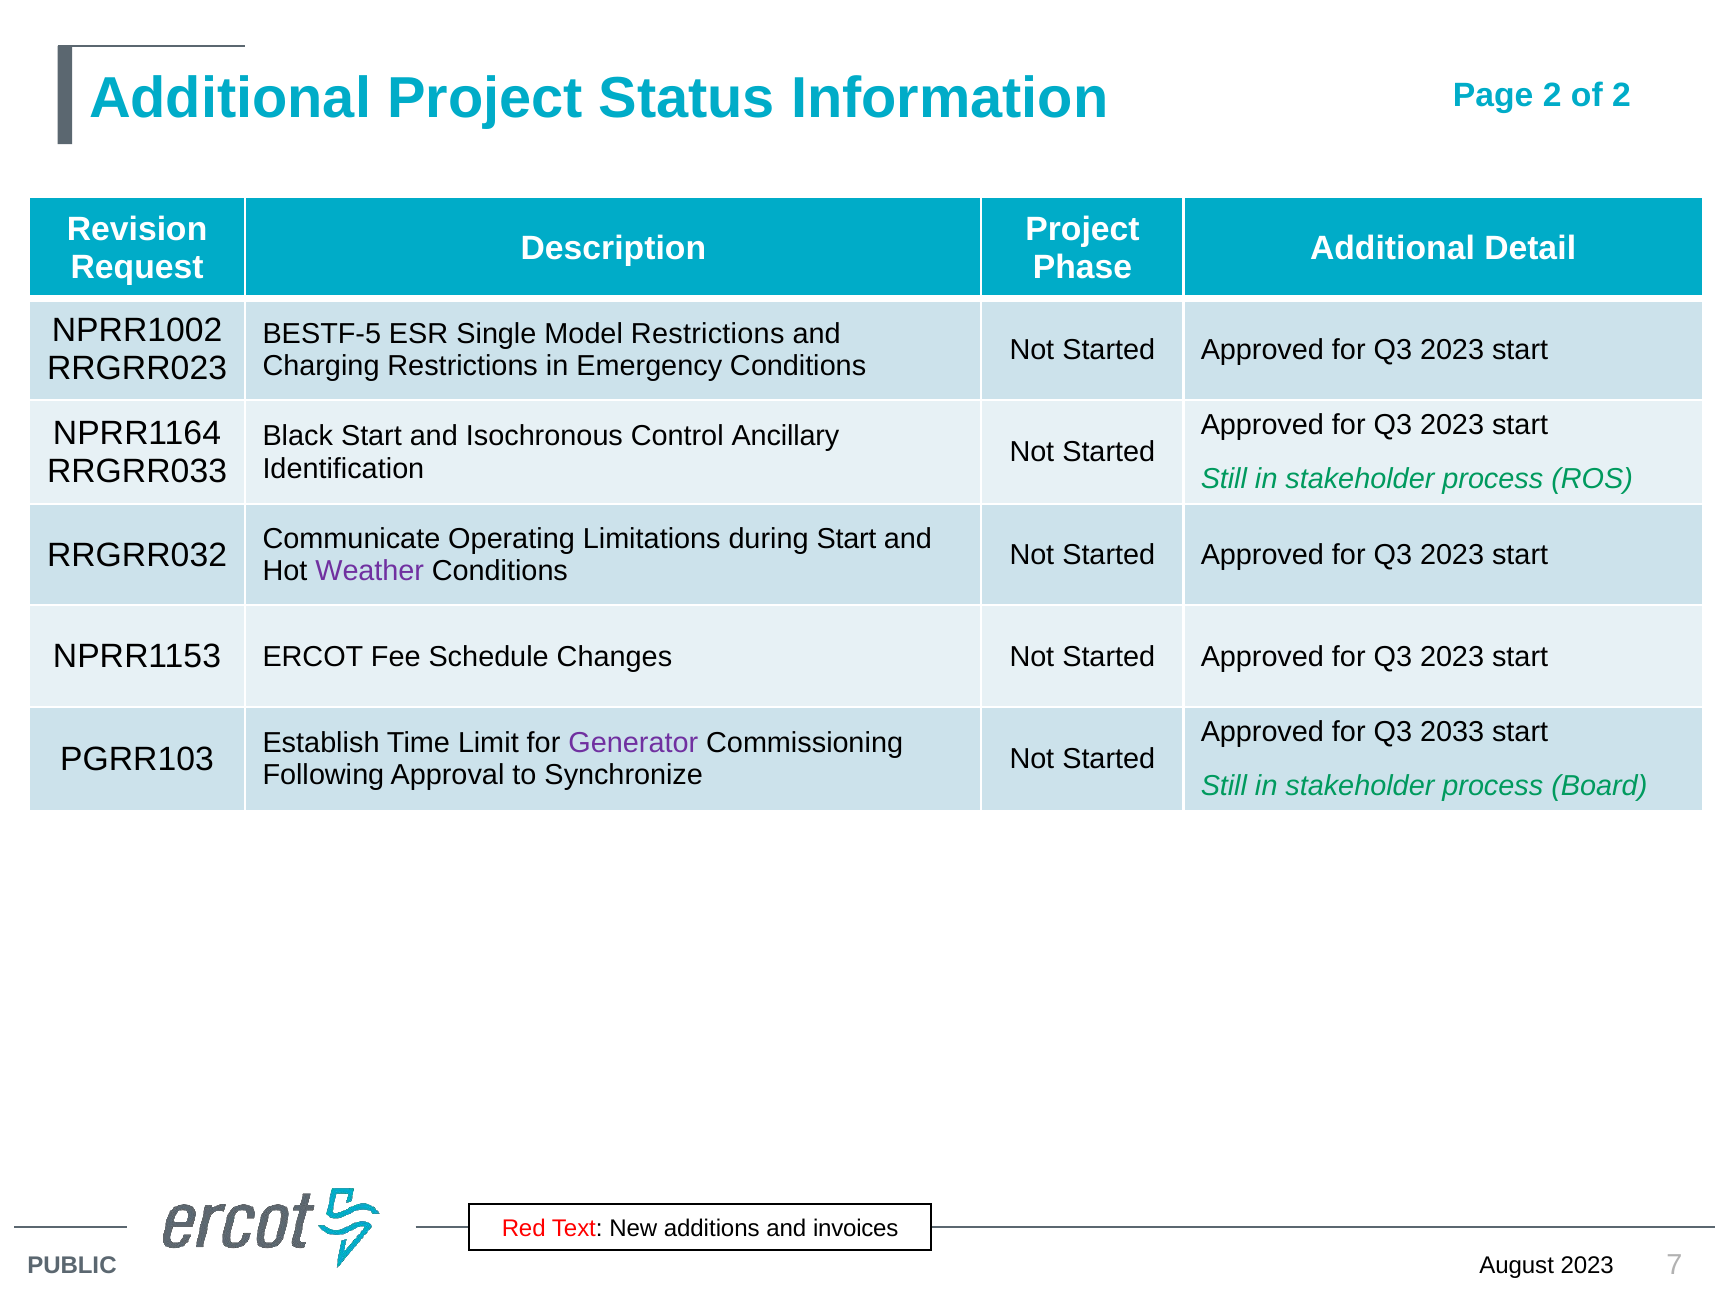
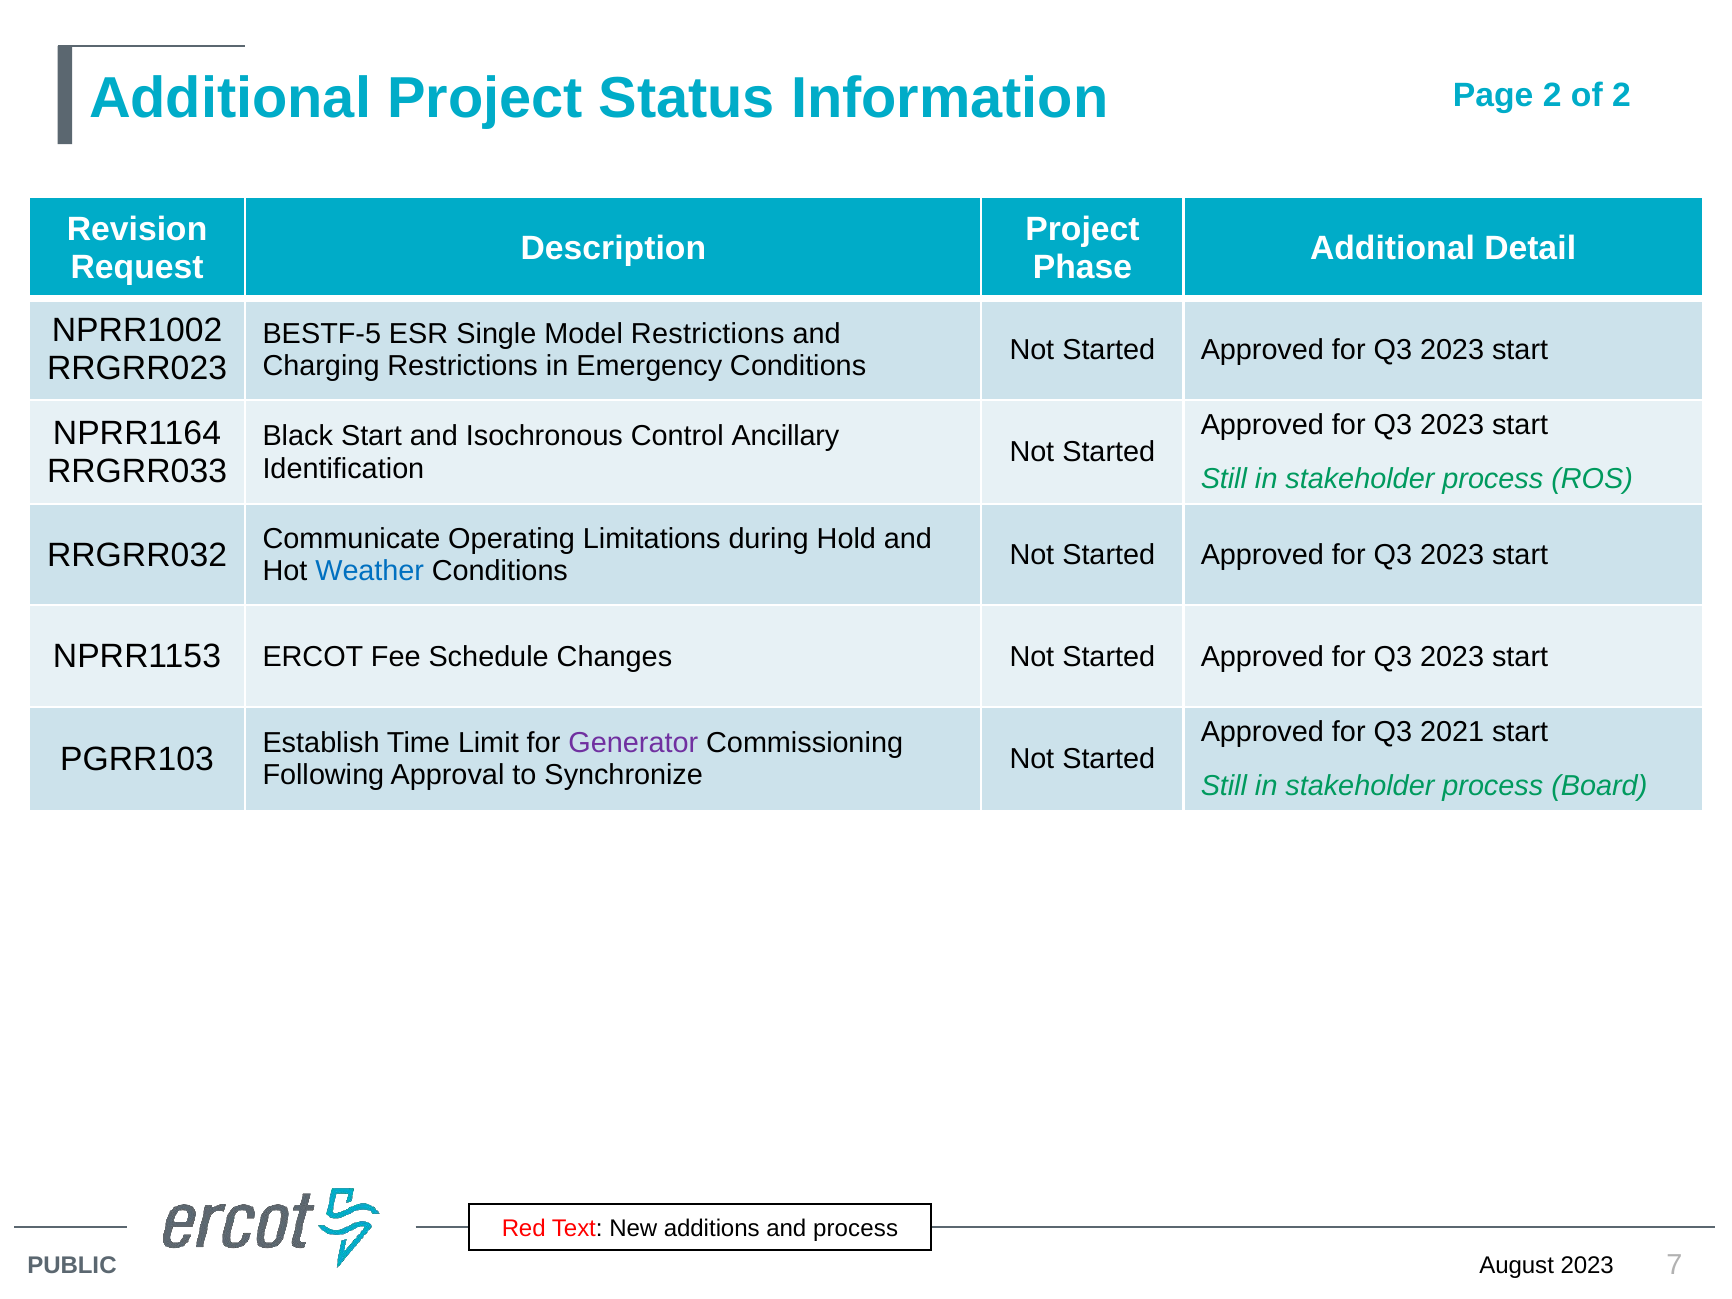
during Start: Start -> Hold (846, 539)
Weather colour: purple -> blue (370, 571)
2033: 2033 -> 2021 (1452, 732)
and invoices: invoices -> process (856, 1229)
